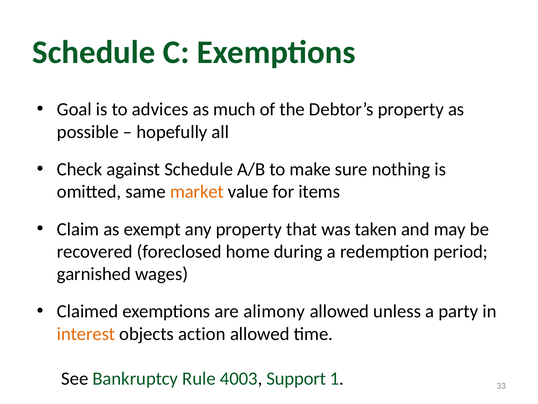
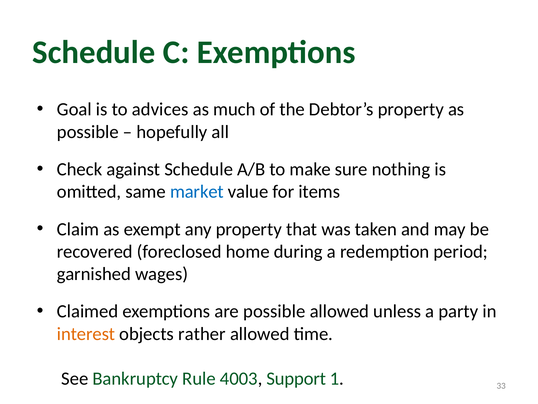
market colour: orange -> blue (197, 192)
are alimony: alimony -> possible (274, 311)
action: action -> rather (202, 333)
